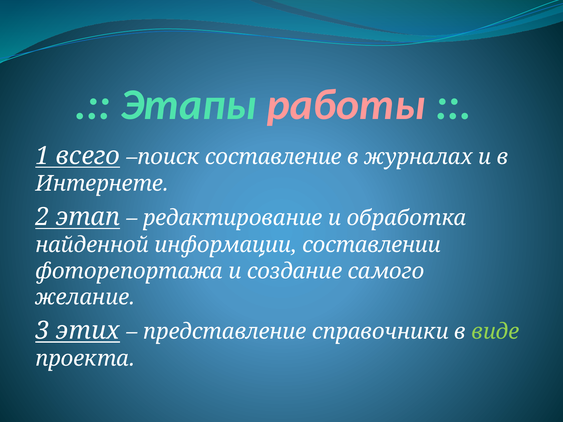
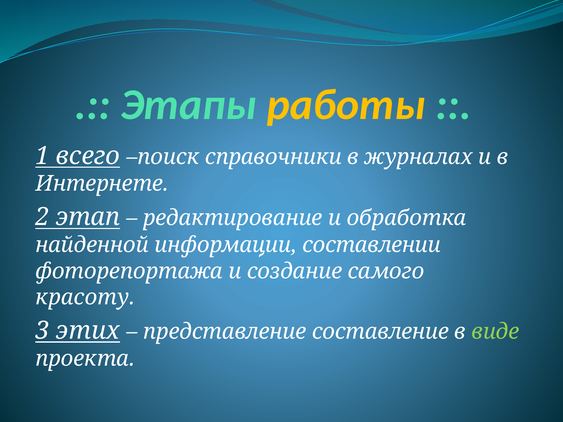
работы colour: pink -> yellow (346, 105)
составление: составление -> справочники (273, 157)
желание: желание -> красоту (85, 298)
справочники: справочники -> составление (380, 332)
